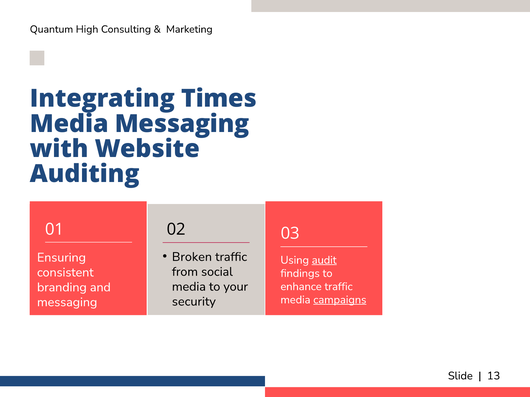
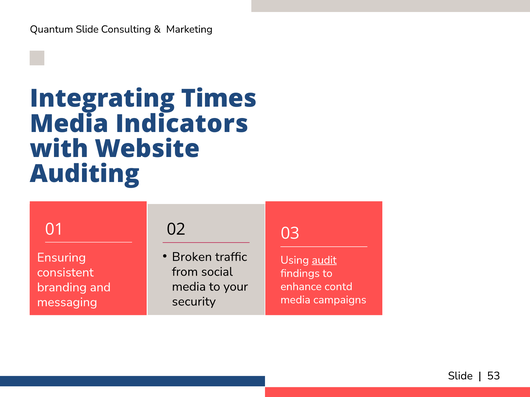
Quantum High: High -> Slide (87, 29)
Media Messaging: Messaging -> Indicators (182, 124)
enhance traffic: traffic -> contd (338, 287)
campaigns underline: present -> none (340, 300)
13: 13 -> 53 (494, 376)
